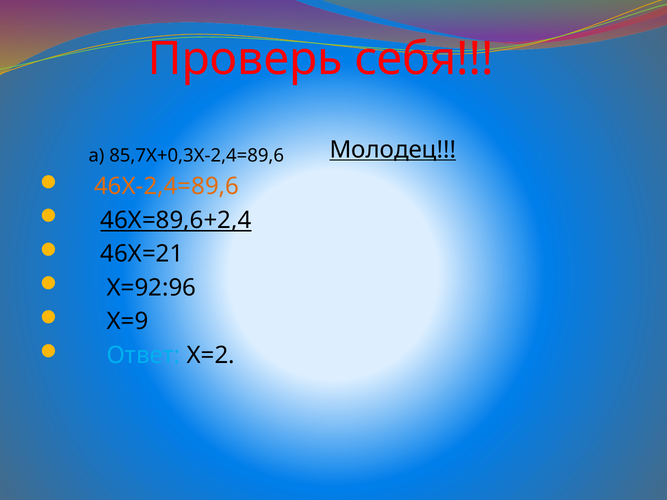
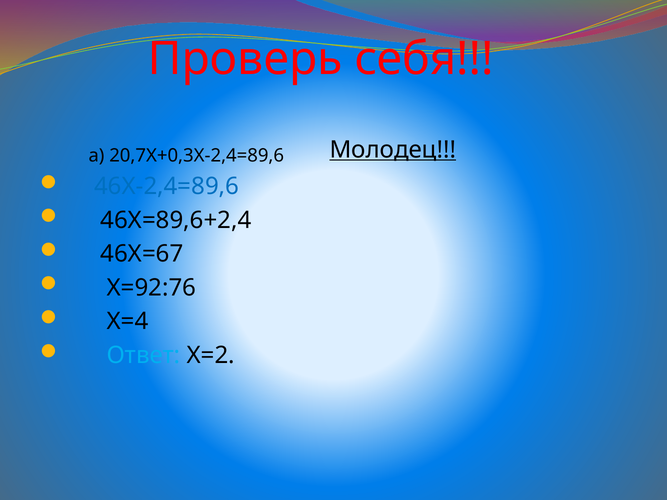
85,7Х+0,3Х-2,4=89,6: 85,7Х+0,3Х-2,4=89,6 -> 20,7Х+0,3Х-2,4=89,6 (197, 156)
46Х-2,4=89,6 colour: orange -> blue (167, 187)
46Х=89,6+2,4 underline: present -> none (176, 220)
46Х=21: 46Х=21 -> 46Х=67 (142, 254)
Х=92:96: Х=92:96 -> Х=92:76 (151, 288)
Х=9: Х=9 -> Х=4 (127, 322)
